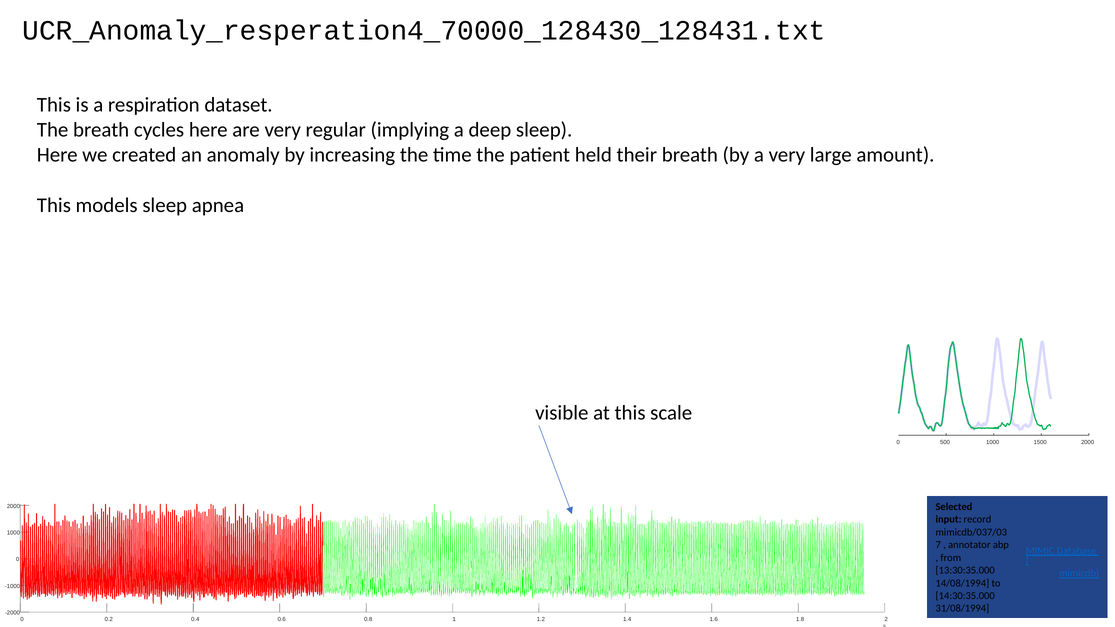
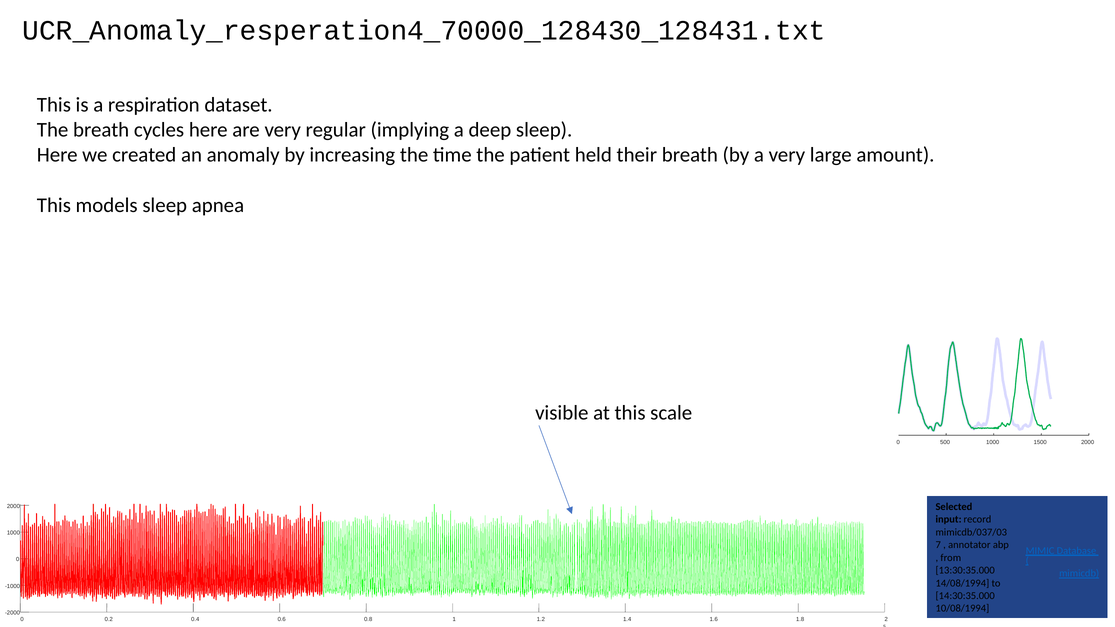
31/08/1994: 31/08/1994 -> 10/08/1994 (962, 609)
